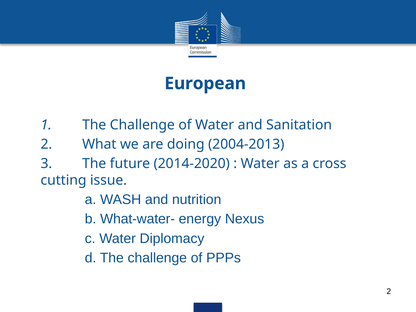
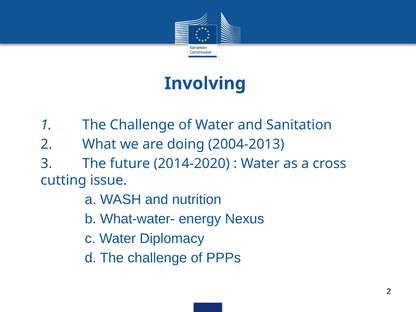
European: European -> Involving (205, 83)
